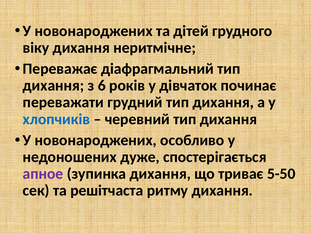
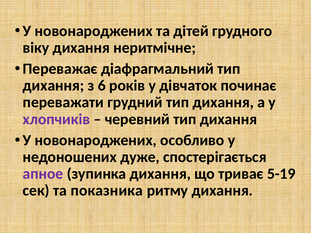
хлопчиків colour: blue -> purple (56, 119)
5-50: 5-50 -> 5-19 (281, 174)
решітчаста: решітчаста -> показника (107, 191)
